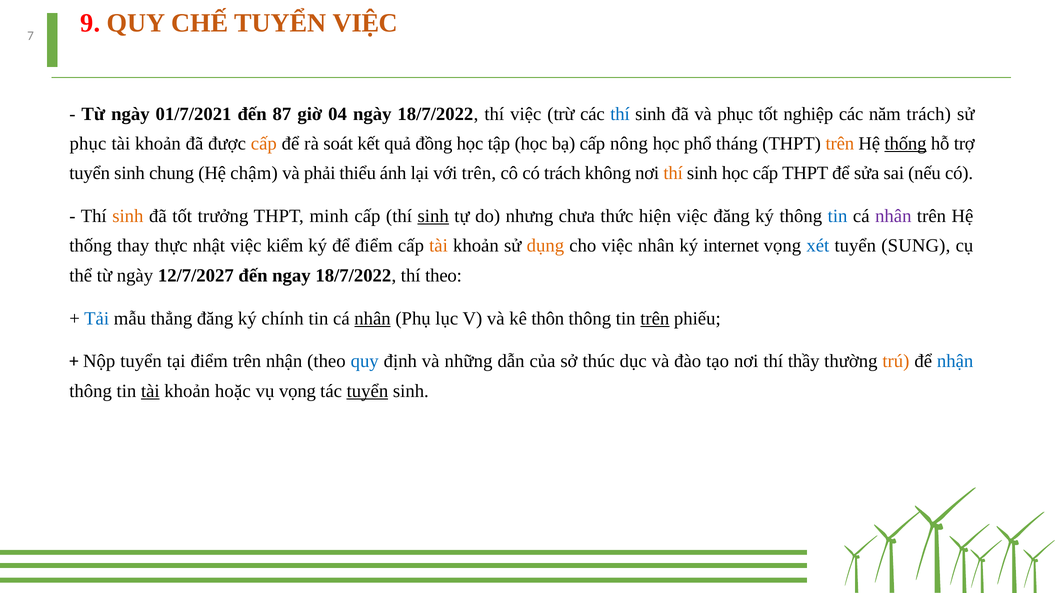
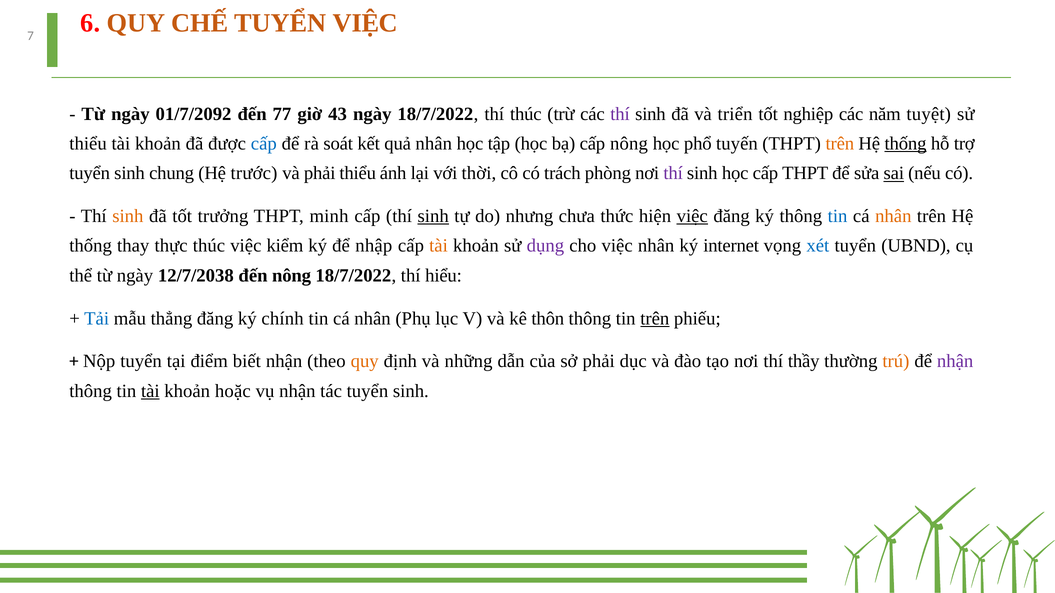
9: 9 -> 6 (90, 23)
01/7/2021: 01/7/2021 -> 01/7/2092 (194, 114)
87: 87 -> 77 (282, 114)
04: 04 -> 43 (338, 114)
thí việc: việc -> thúc (526, 114)
thí colour: blue -> purple (620, 114)
và phục: phục -> triển (735, 114)
năm trách: trách -> tuyệt (929, 114)
phục: phục -> thiểu (88, 144)
cấp colour: orange -> blue (264, 144)
quả đồng: đồng -> nhân (434, 144)
tháng: tháng -> tuyến (737, 144)
chậm: chậm -> trước (254, 173)
với trên: trên -> thời (479, 173)
không: không -> phòng (608, 173)
thí colour: orange -> purple (673, 173)
sai underline: none -> present (894, 173)
việc underline: none -> present (692, 216)
nhân colour: purple -> orange (893, 216)
thực nhật: nhật -> thúc (209, 246)
để điểm: điểm -> nhập (374, 246)
dụng colour: orange -> purple (545, 246)
SUNG: SUNG -> UBND (916, 246)
12/7/2027: 12/7/2027 -> 12/7/2038 (196, 276)
đến ngay: ngay -> nông (292, 276)
thí theo: theo -> hiểu (444, 276)
nhân underline: present -> none (372, 319)
điểm trên: trên -> biết (247, 361)
quy colour: blue -> orange (365, 361)
sở thúc: thúc -> phải (599, 361)
nhận colour: blue -> purple (955, 361)
vụ vọng: vọng -> nhận (297, 391)
tuyển underline: present -> none (367, 391)
